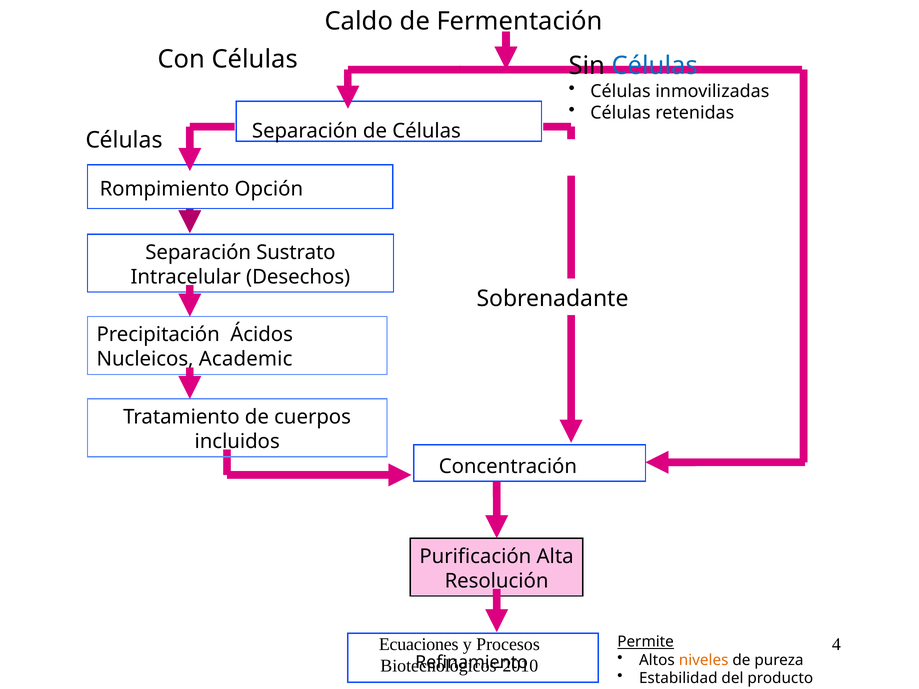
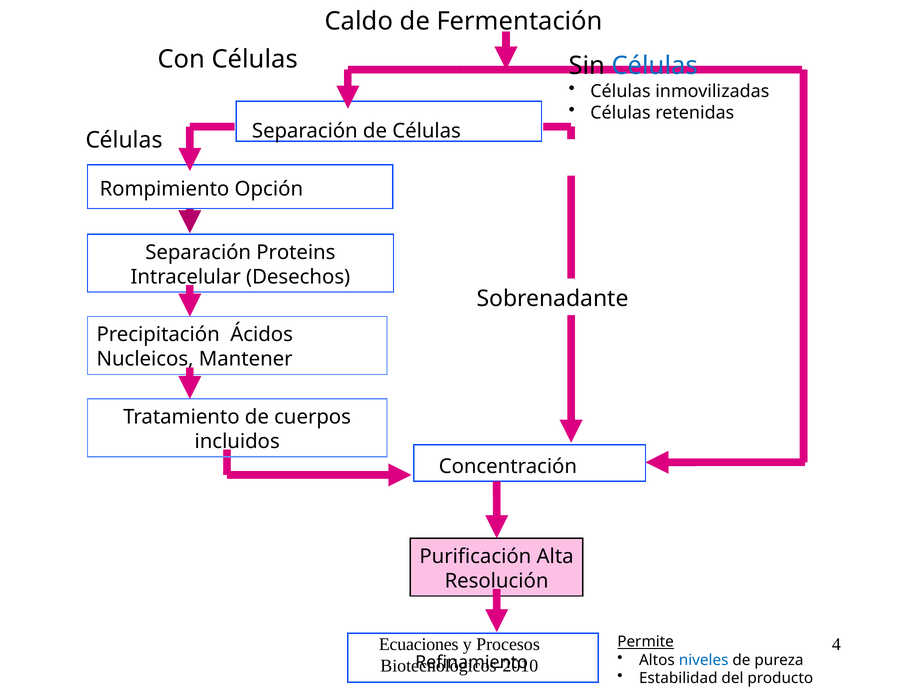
Sustrato: Sustrato -> Proteins (296, 252)
Academic: Academic -> Mantener (246, 359)
niveles colour: orange -> blue (704, 660)
